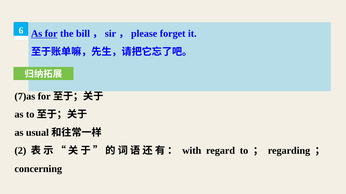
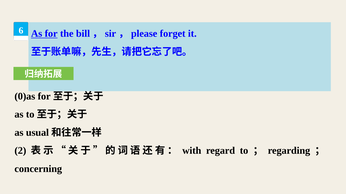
7)as: 7)as -> 0)as (25, 97)
